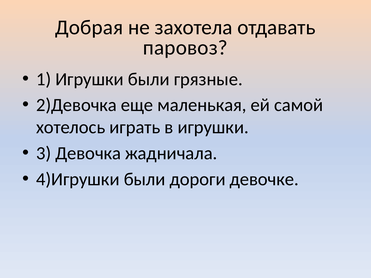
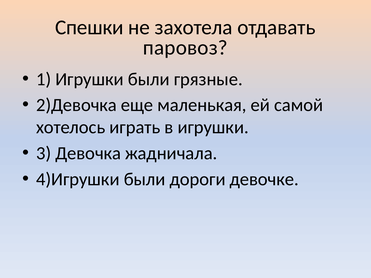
Добрая: Добрая -> Спешки (89, 27)
